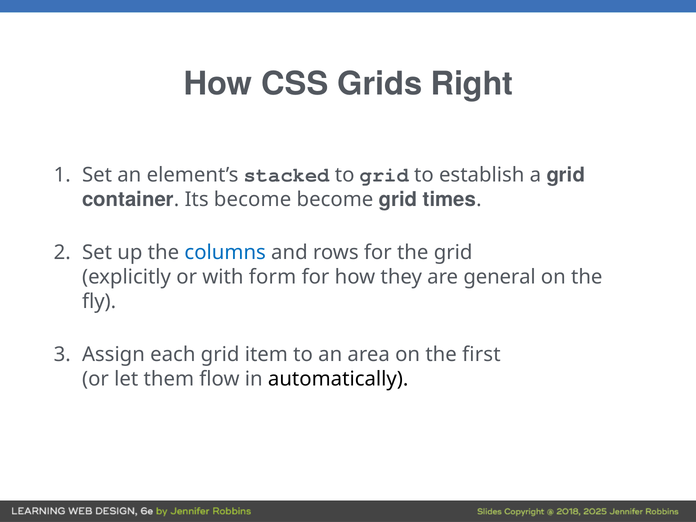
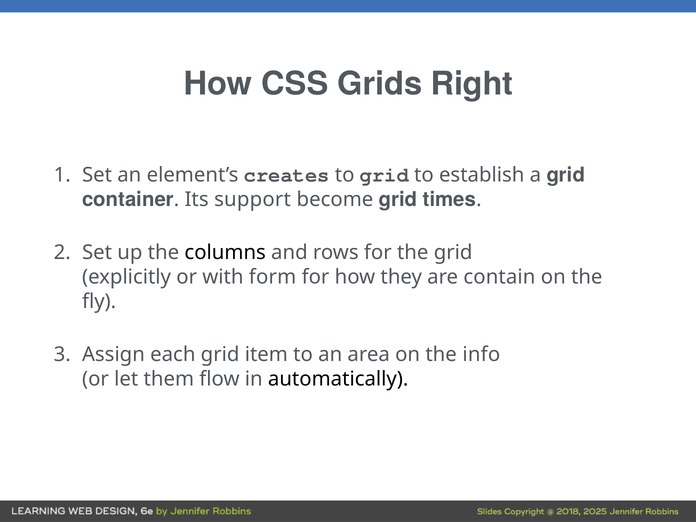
stacked: stacked -> creates (287, 175)
Its become: become -> support (253, 200)
columns colour: blue -> black (225, 253)
general: general -> contain (499, 277)
first: first -> info (481, 355)
